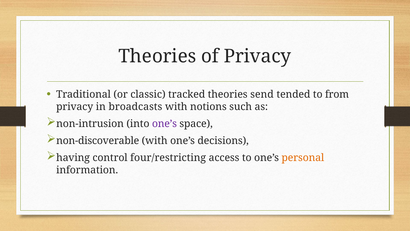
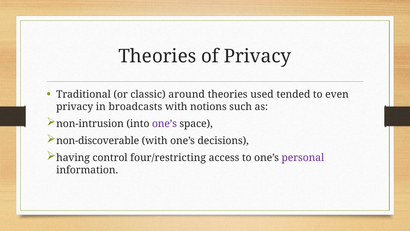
tracked: tracked -> around (187, 94)
send: send -> used (262, 94)
from: from -> even (337, 94)
personal colour: orange -> purple (303, 157)
